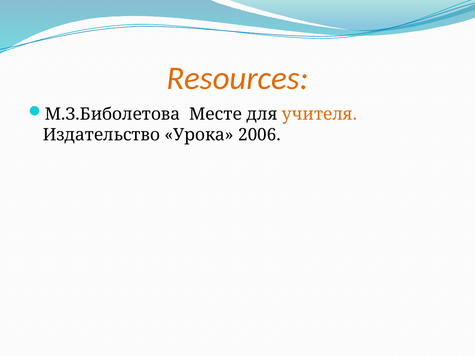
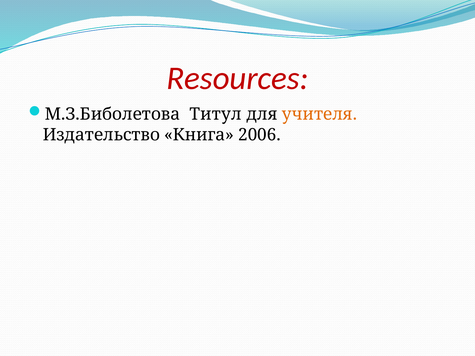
Resources colour: orange -> red (237, 78)
Месте: Месте -> Титул (216, 114)
Урока: Урока -> Книга (199, 135)
